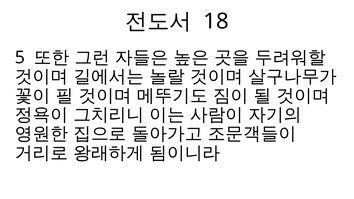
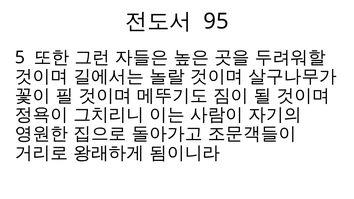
18: 18 -> 95 (216, 21)
